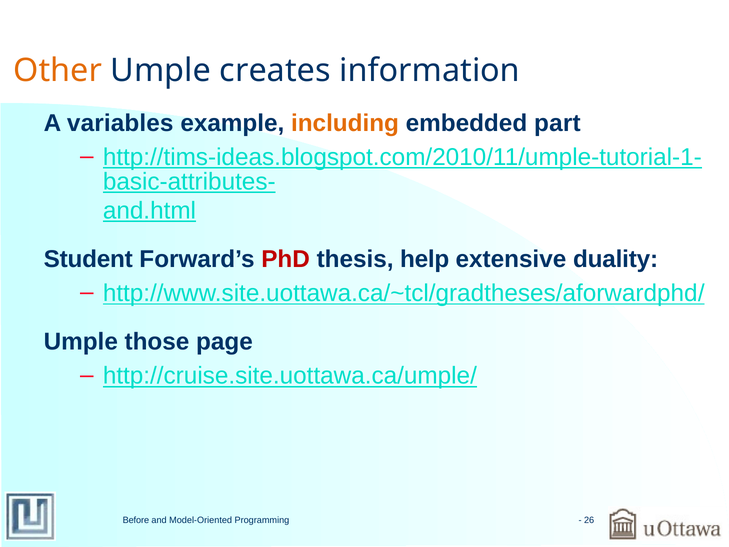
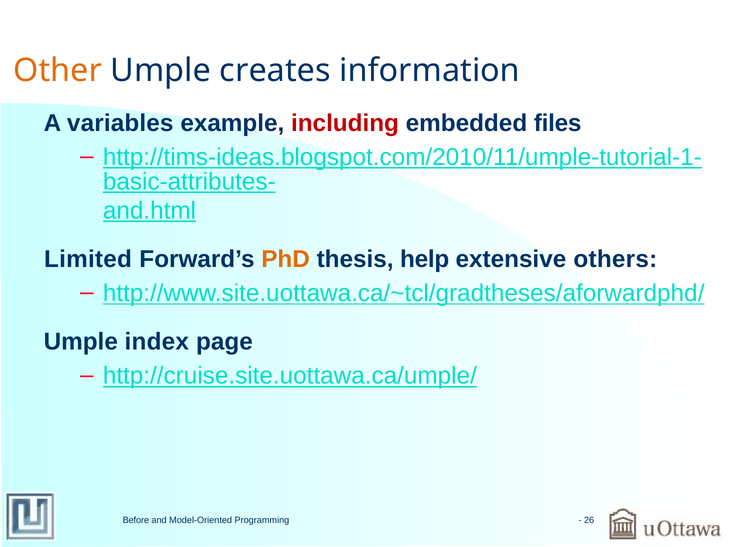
including colour: orange -> red (345, 123)
part: part -> files (558, 123)
Student: Student -> Limited (88, 259)
PhD colour: red -> orange (286, 259)
duality: duality -> others (615, 259)
those: those -> index (157, 342)
